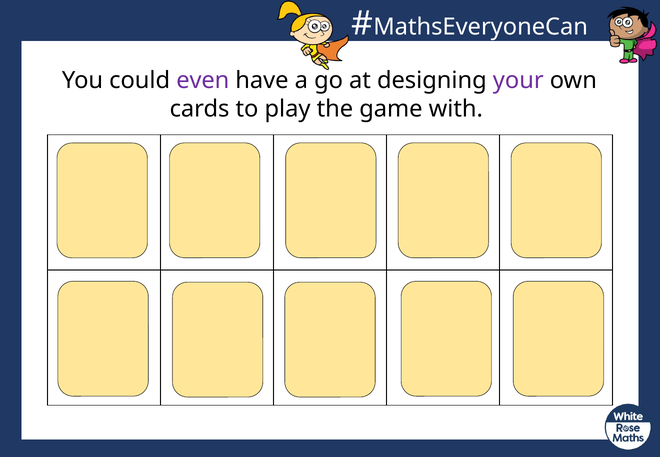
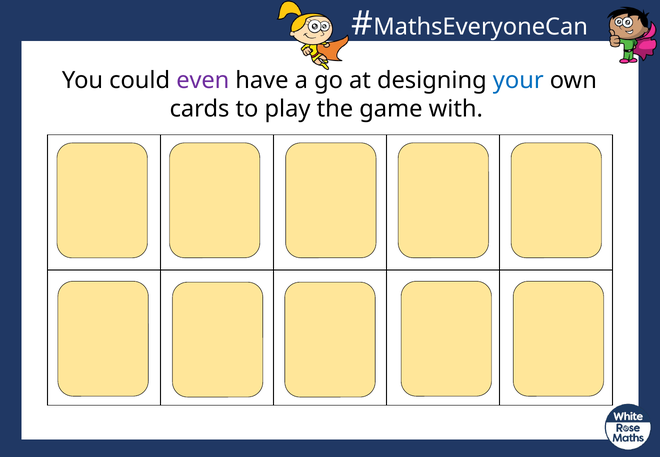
your colour: purple -> blue (518, 81)
